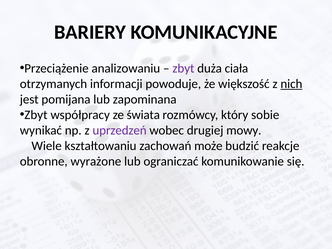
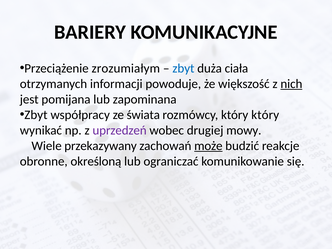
analizowaniu: analizowaniu -> zrozumiałym (126, 68)
zbyt colour: purple -> blue (183, 68)
który sobie: sobie -> który (265, 115)
kształtowaniu: kształtowaniu -> przekazywany (101, 146)
może underline: none -> present (208, 146)
wyrażone: wyrażone -> określoną (96, 161)
